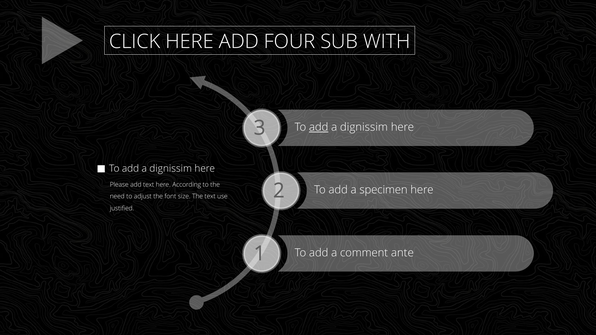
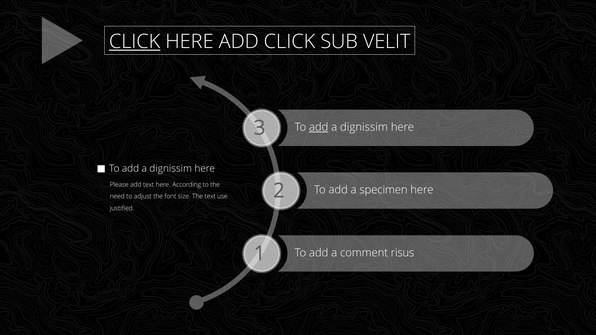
CLICK underline: none -> present (135, 42)
ADD FOUR: FOUR -> CLICK (290, 42)
WITH: WITH -> VELIT (387, 42)
ante: ante -> risus (402, 253)
